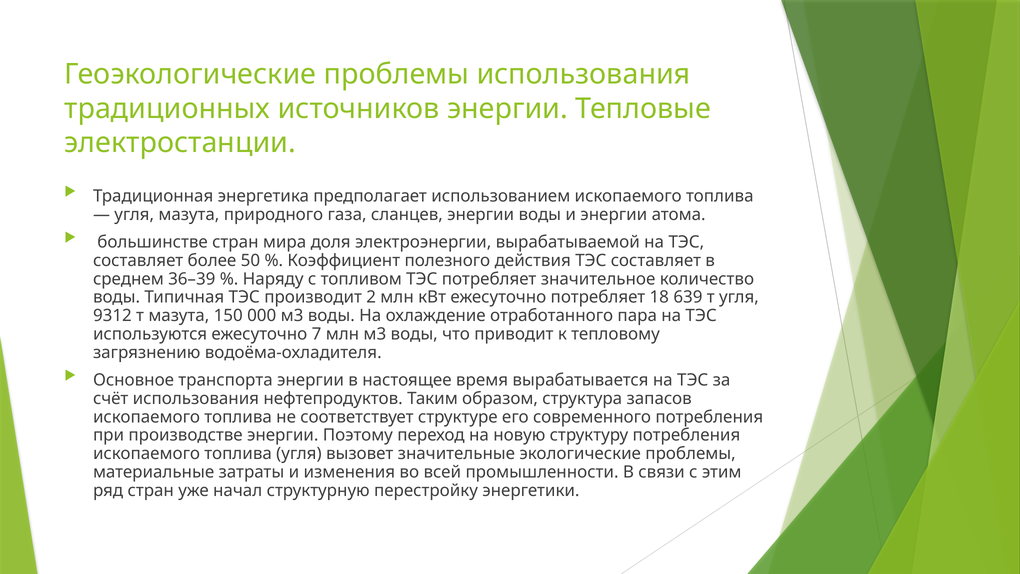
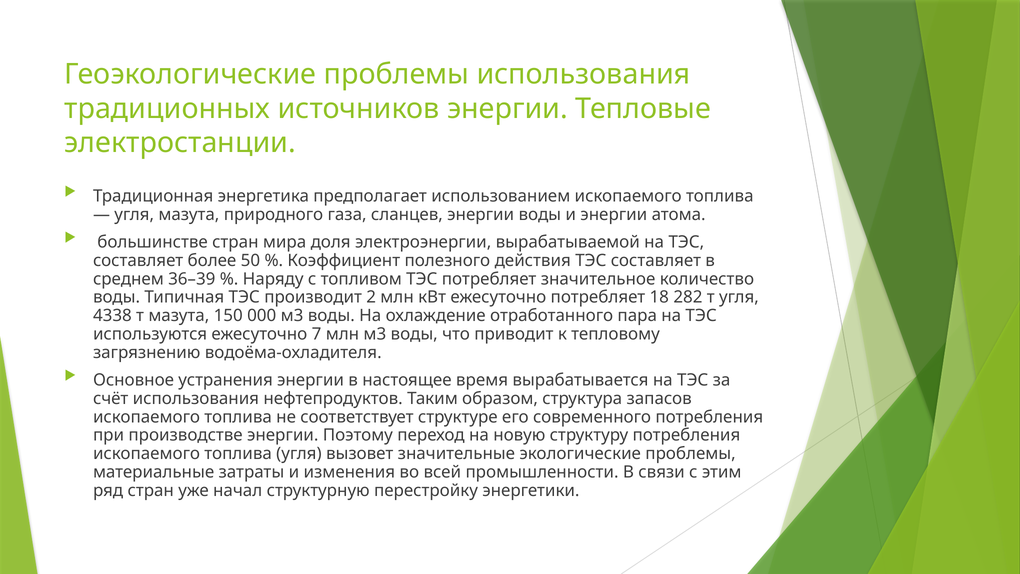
639: 639 -> 282 (688, 297)
9312: 9312 -> 4338 (112, 316)
транспорта: транспорта -> устранения (226, 380)
